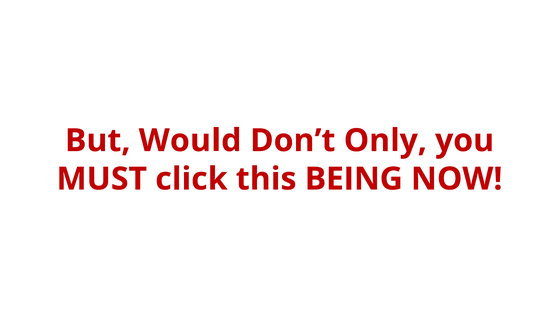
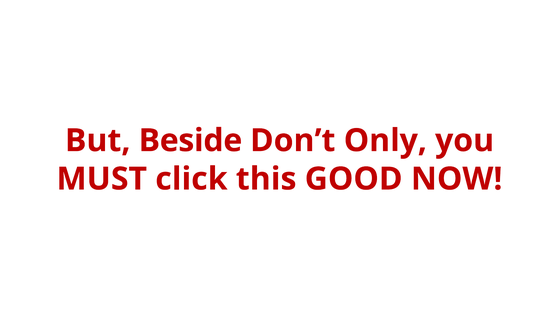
Would: Would -> Beside (190, 141)
BEING: BEING -> GOOD (354, 179)
